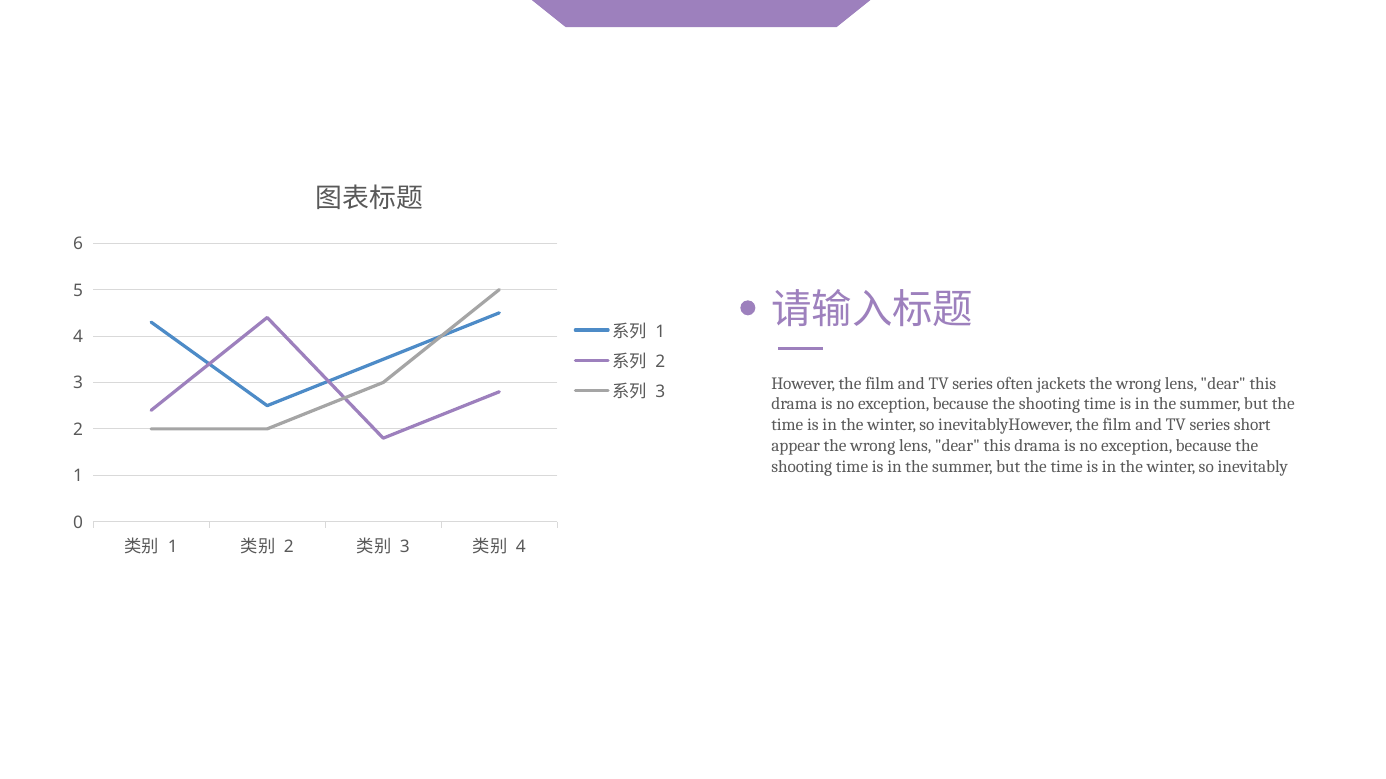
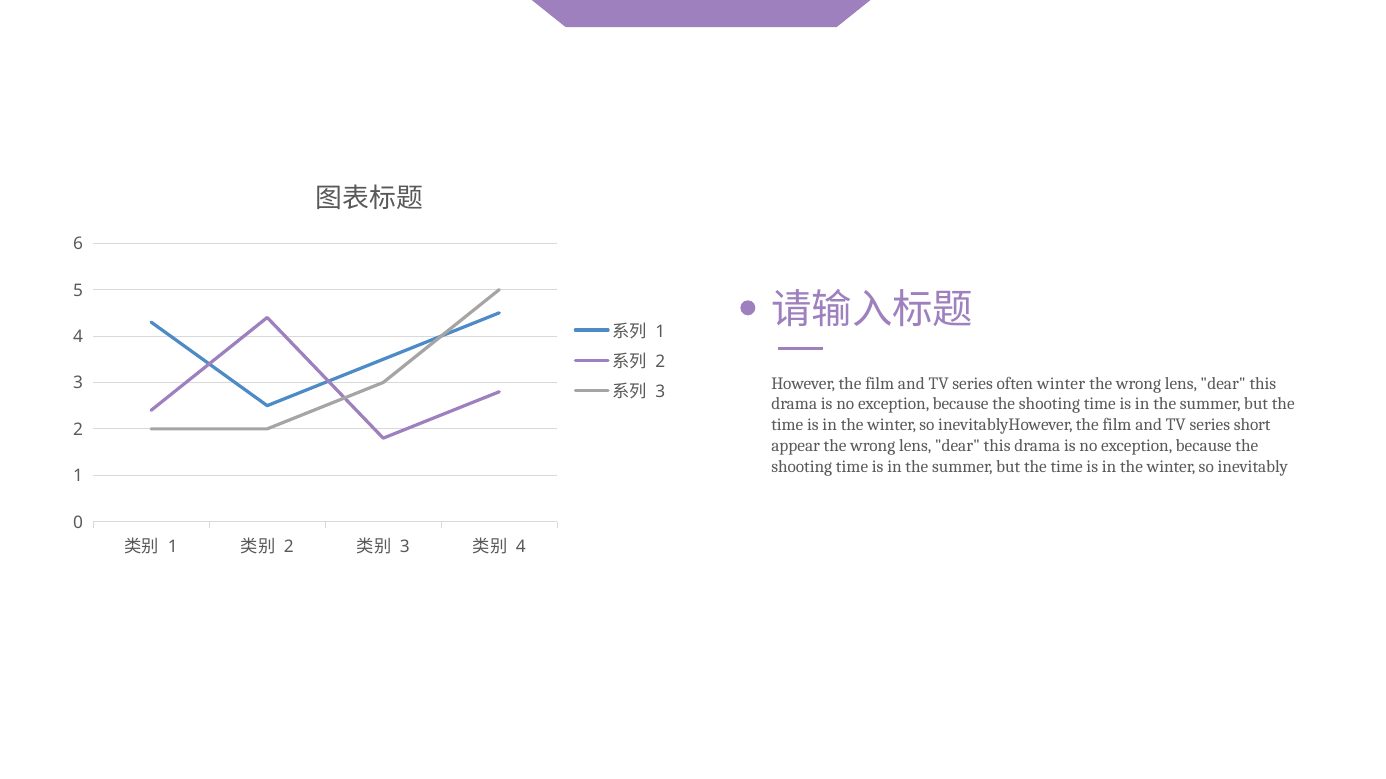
often jackets: jackets -> winter (1061, 384)
